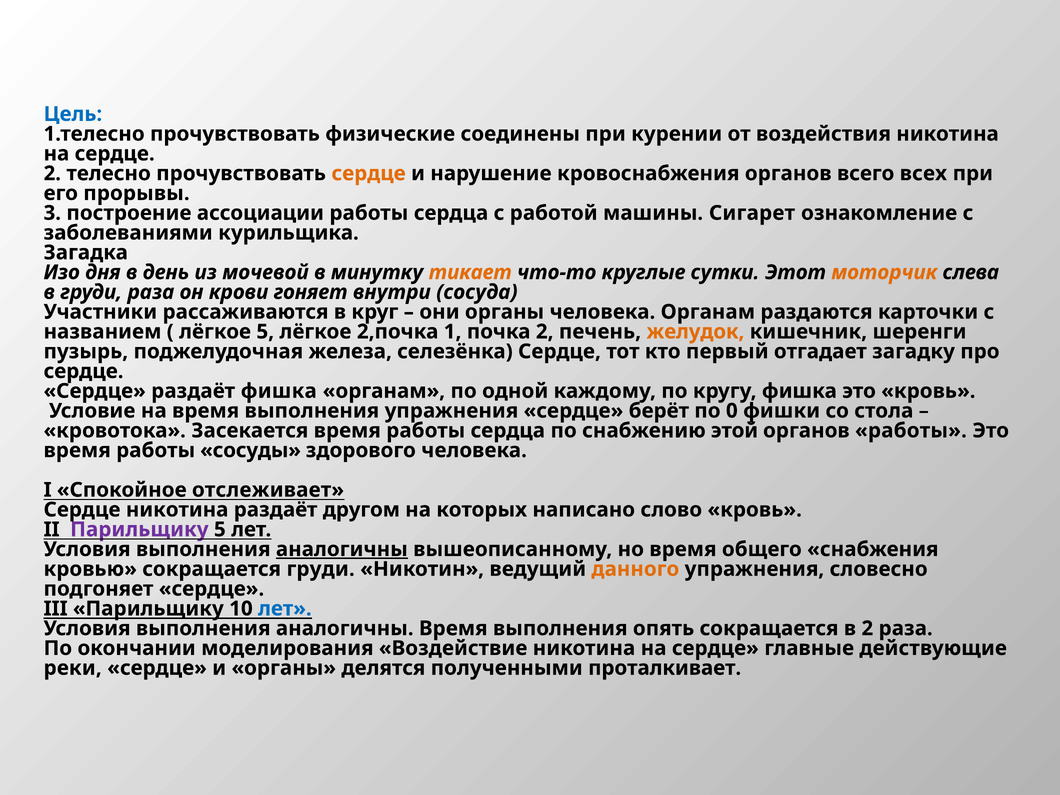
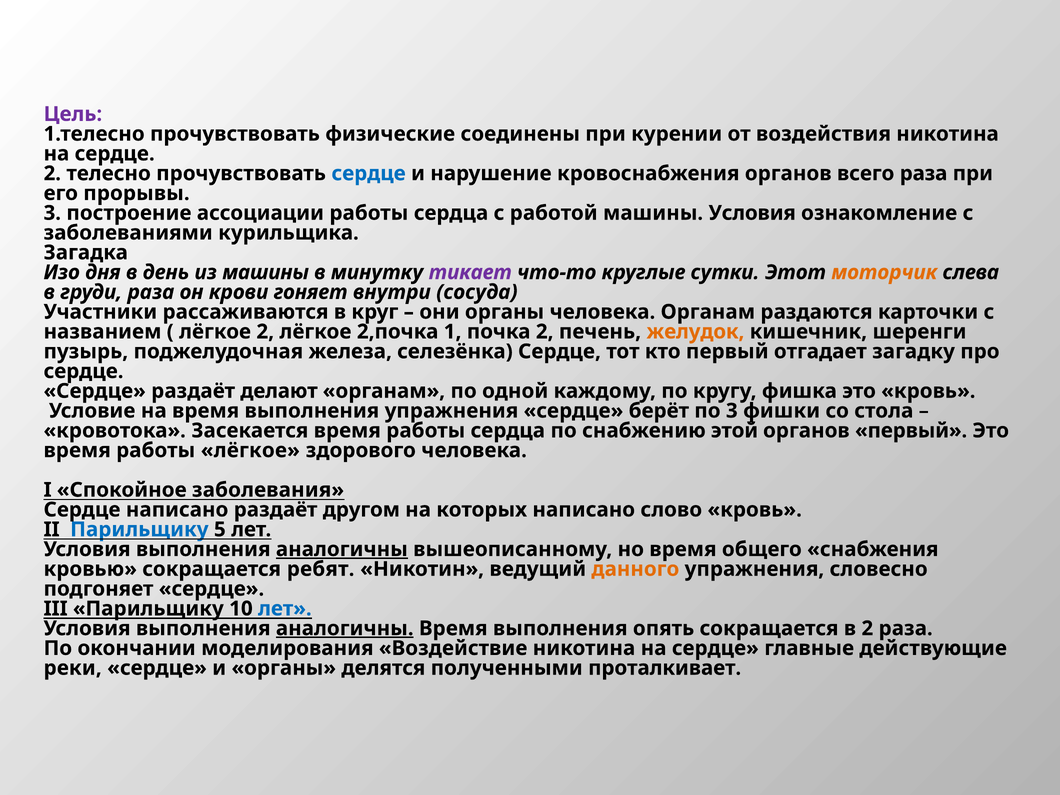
Цель colour: blue -> purple (73, 114)
сердце colour: orange -> blue (369, 173)
всего всех: всех -> раза (924, 173)
машины Сигарет: Сигарет -> Условия (752, 213)
из мочевой: мочевой -> машины (266, 272)
тикает colour: orange -> purple (470, 272)
лёгкое 5: 5 -> 2 (265, 332)
раздаёт фишка: фишка -> делают (279, 391)
по 0: 0 -> 3 (732, 411)
органов работы: работы -> первый (911, 431)
работы сосуды: сосуды -> лёгкое (250, 450)
отслеживает: отслеживает -> заболевания (268, 490)
Сердце никотина: никотина -> написано (177, 510)
Парильщику colour: purple -> blue (139, 529)
сокращается груди: груди -> ребят (321, 569)
аналогичны underline: none -> present (345, 628)
